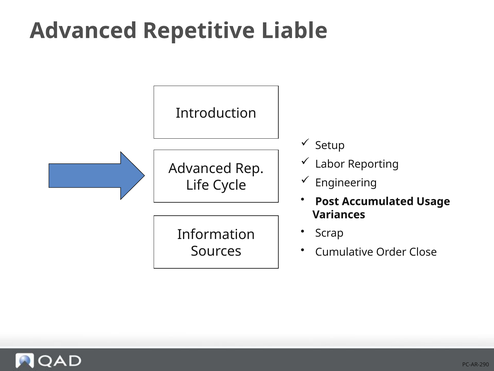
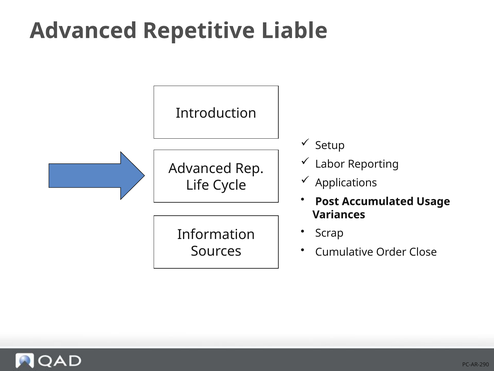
Engineering: Engineering -> Applications (346, 183)
